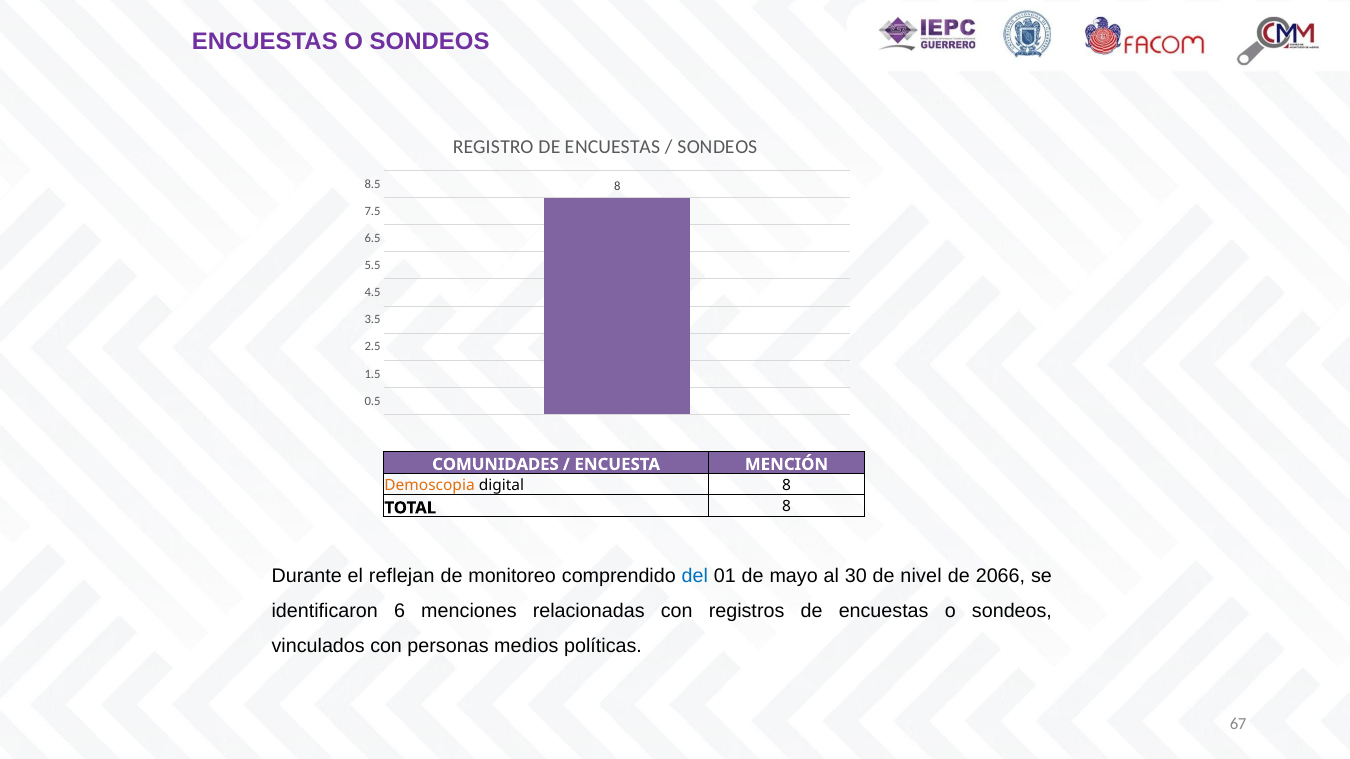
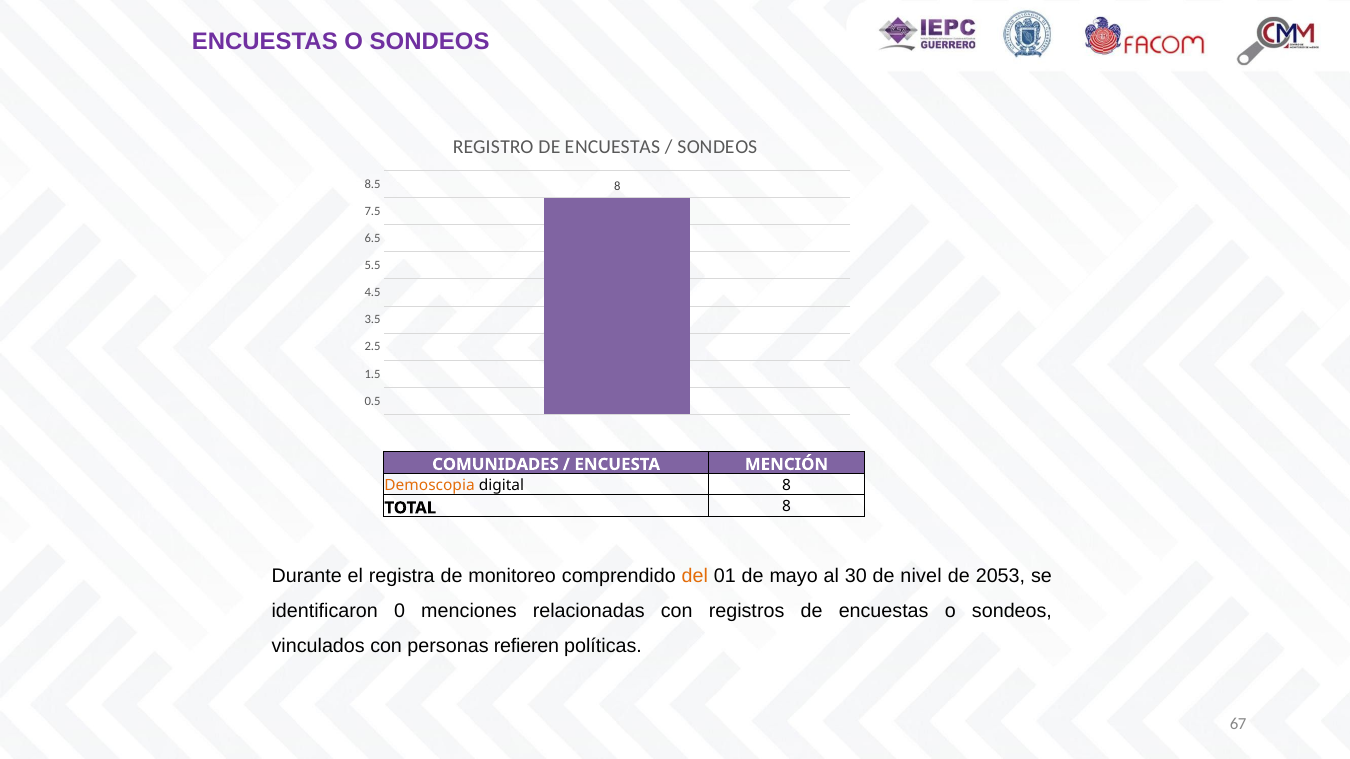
reflejan: reflejan -> registra (402, 576)
del colour: blue -> orange (695, 576)
2066: 2066 -> 2053 (1000, 576)
6: 6 -> 0 (400, 611)
medios: medios -> refieren (526, 647)
